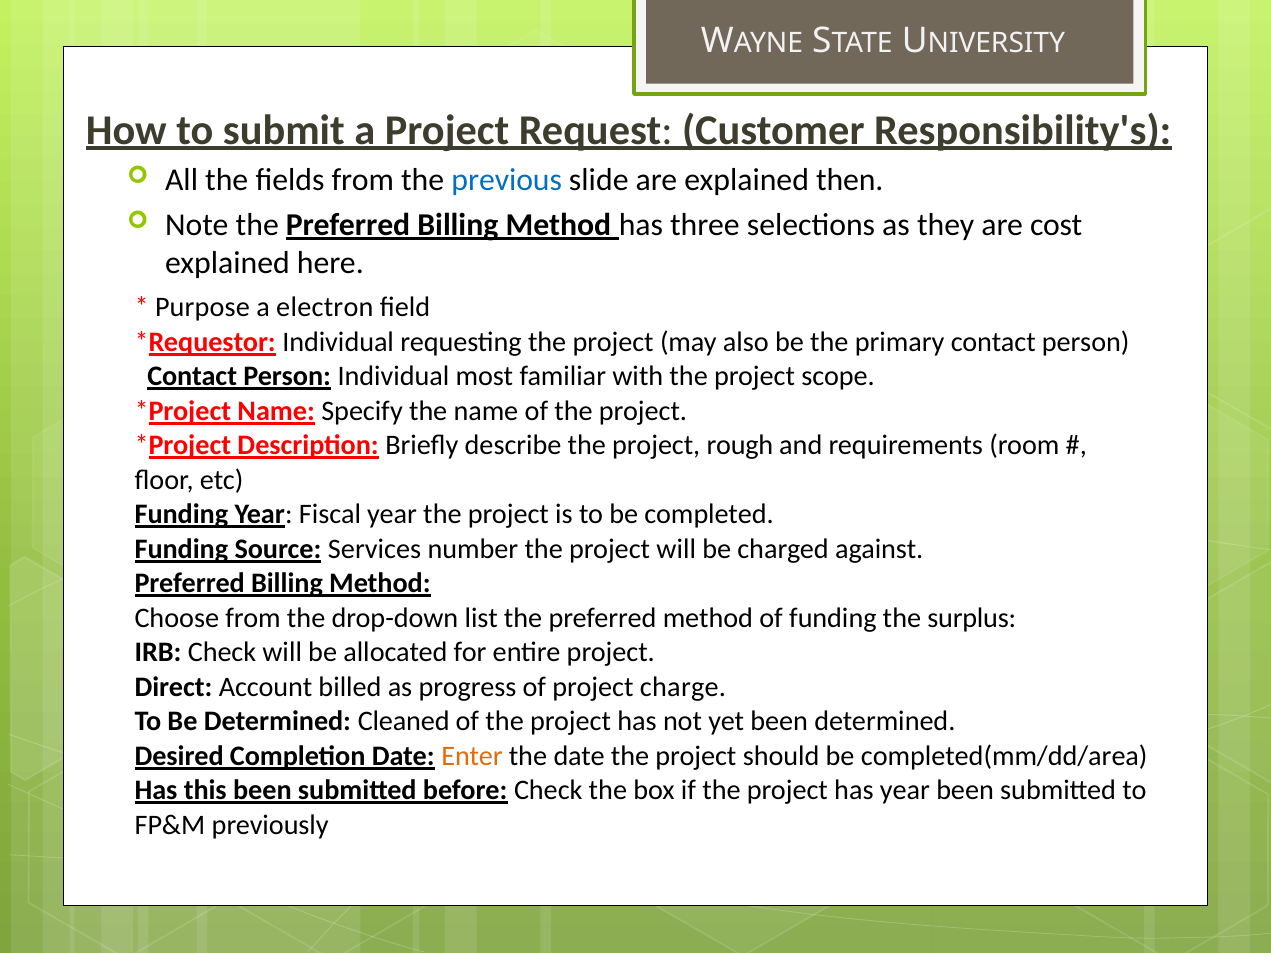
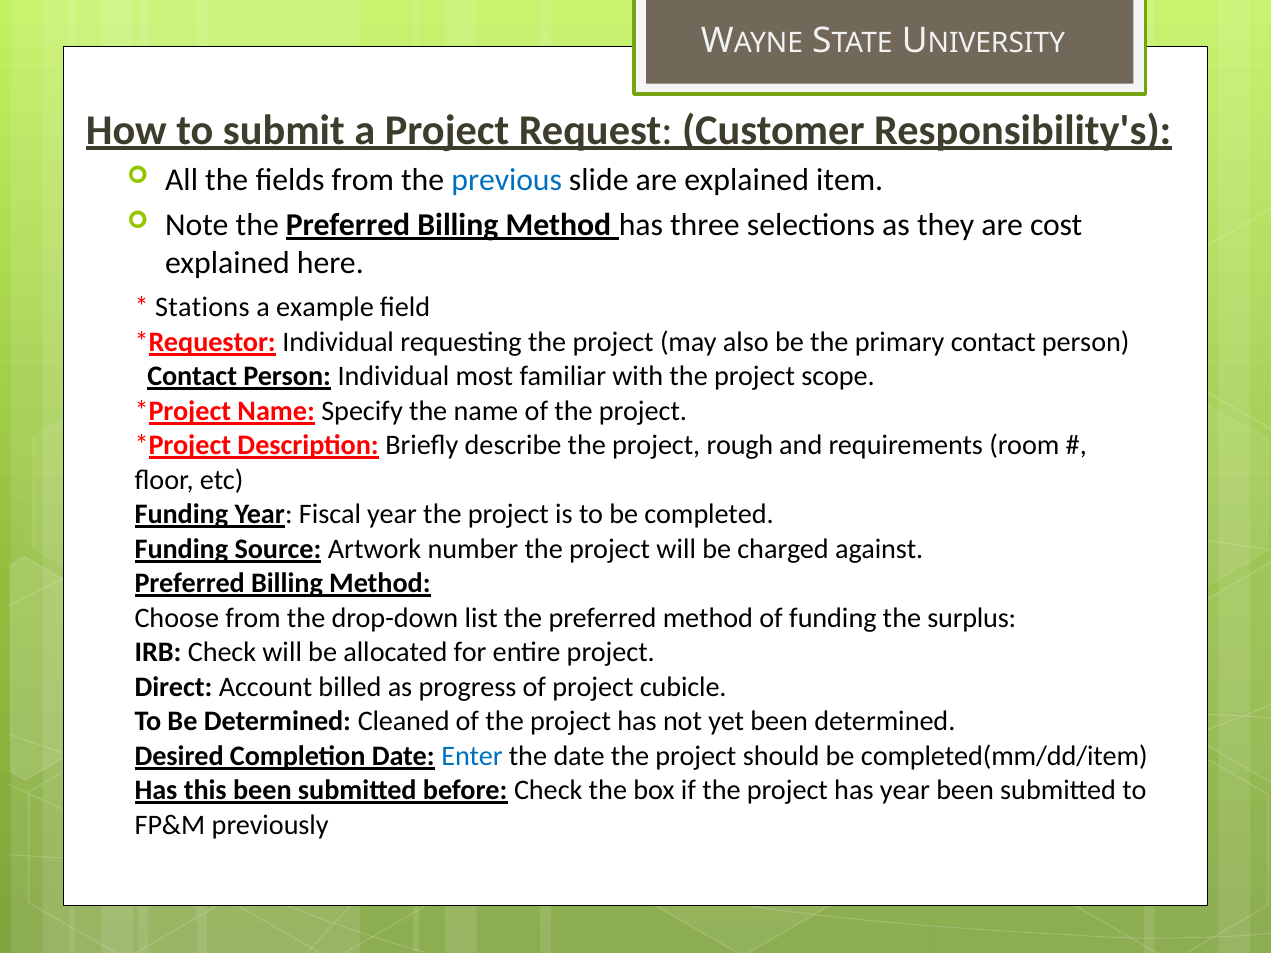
then: then -> item (850, 180)
Purpose: Purpose -> Stations (202, 307)
electron: electron -> example (325, 307)
Services: Services -> Artwork (375, 549)
charge: charge -> cubicle (683, 687)
Enter colour: orange -> blue (472, 756)
completed(mm/dd/area: completed(mm/dd/area -> completed(mm/dd/item (1004, 756)
